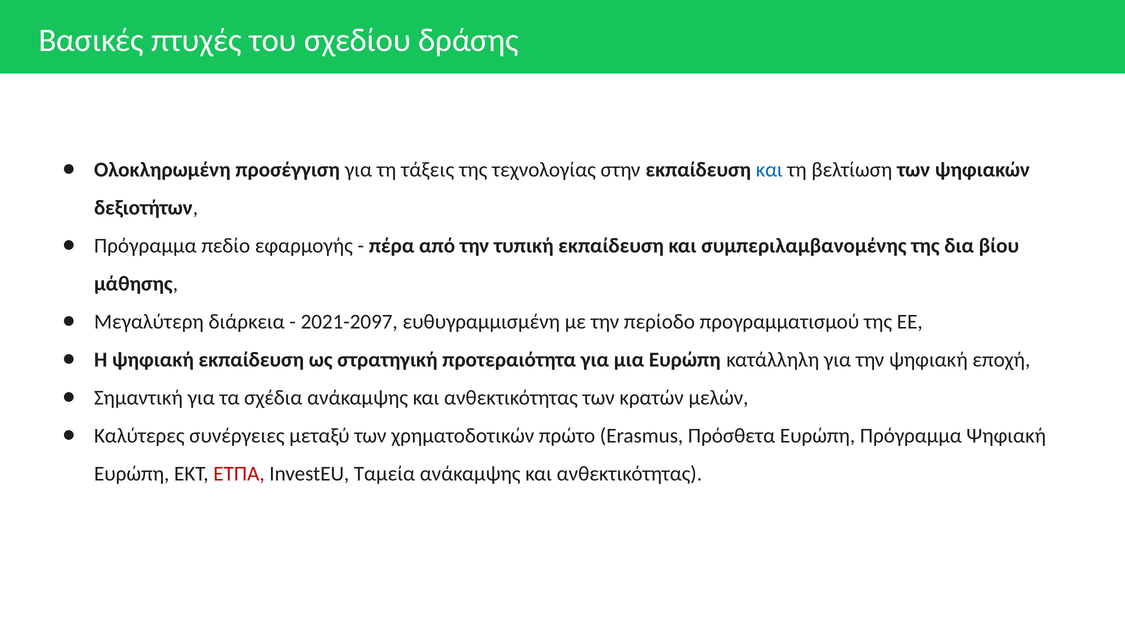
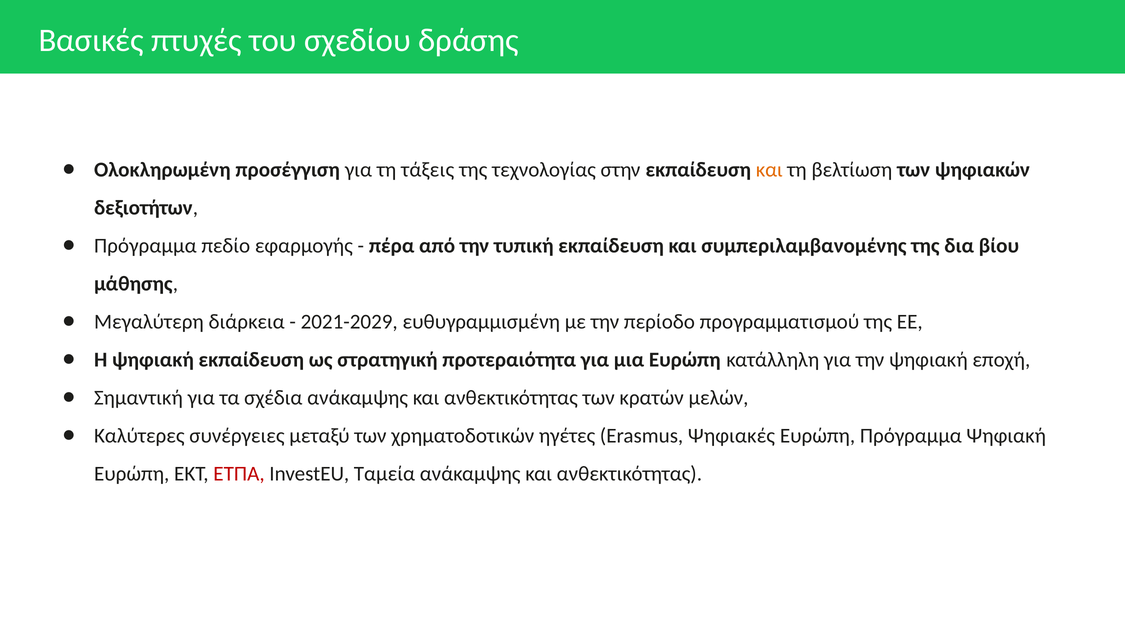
και colour: blue -> orange (769, 170)
2021-2097: 2021-2097 -> 2021-2029 (349, 322)
πρώτο: πρώτο -> ηγέτες (567, 436)
Πρόσθετα: Πρόσθετα -> Ψηφιακές (731, 436)
